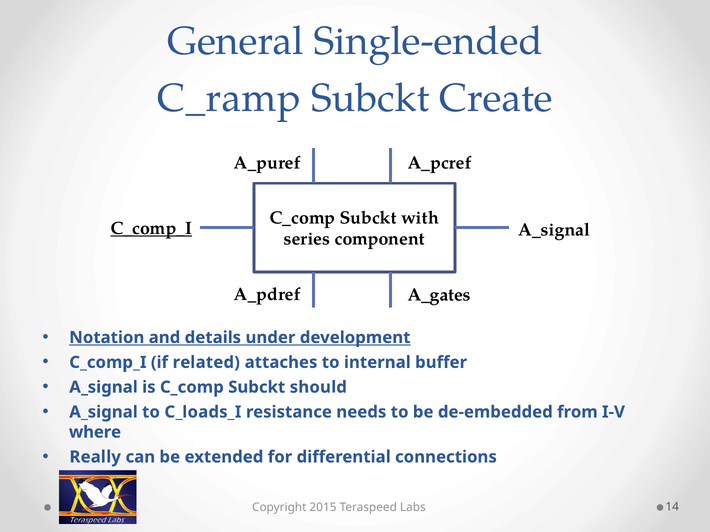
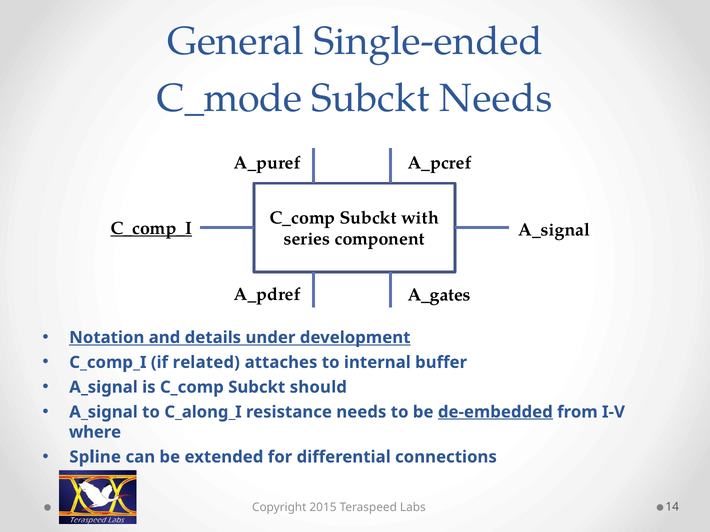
C_ramp: C_ramp -> C_mode (229, 98)
Subckt Create: Create -> Needs (496, 98)
C_loads_I: C_loads_I -> C_along_I (203, 412)
de-embedded underline: none -> present (495, 412)
Really: Really -> Spline (95, 457)
